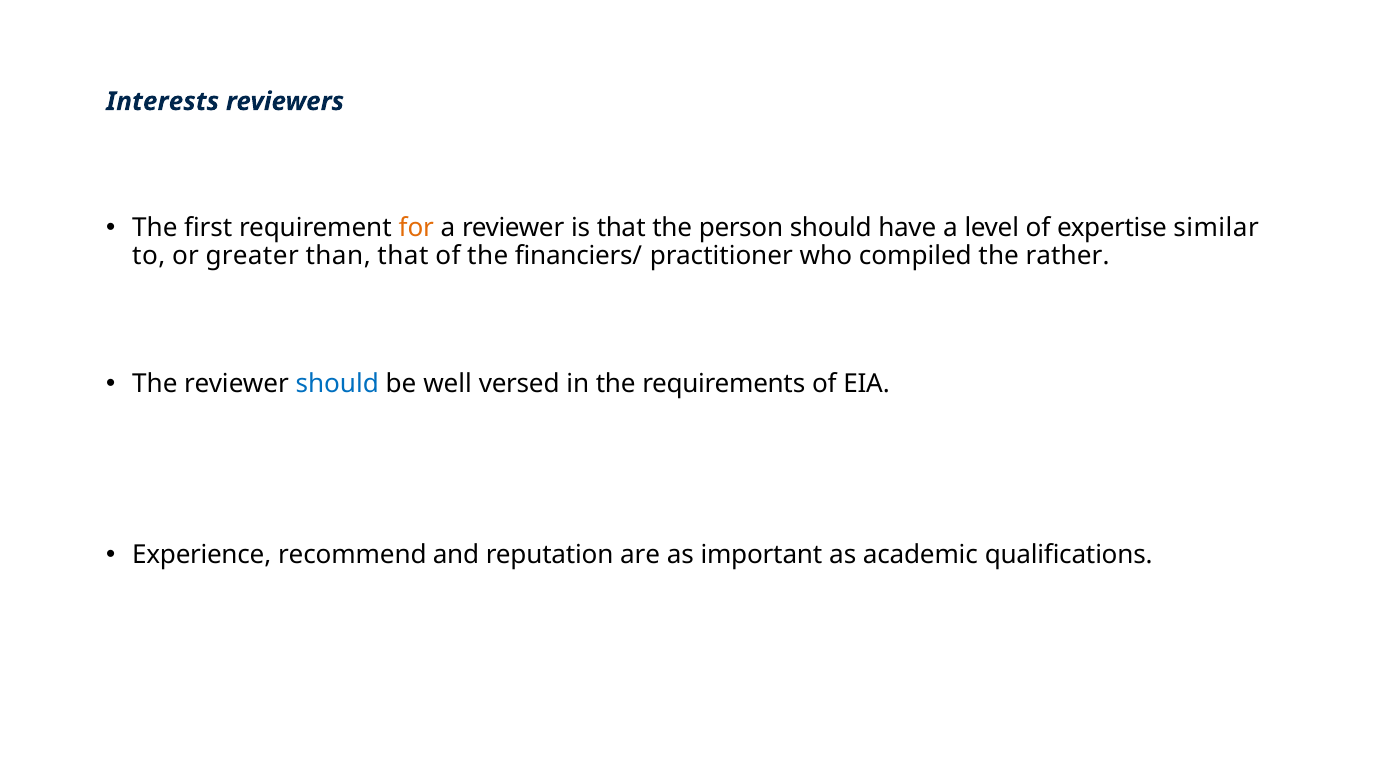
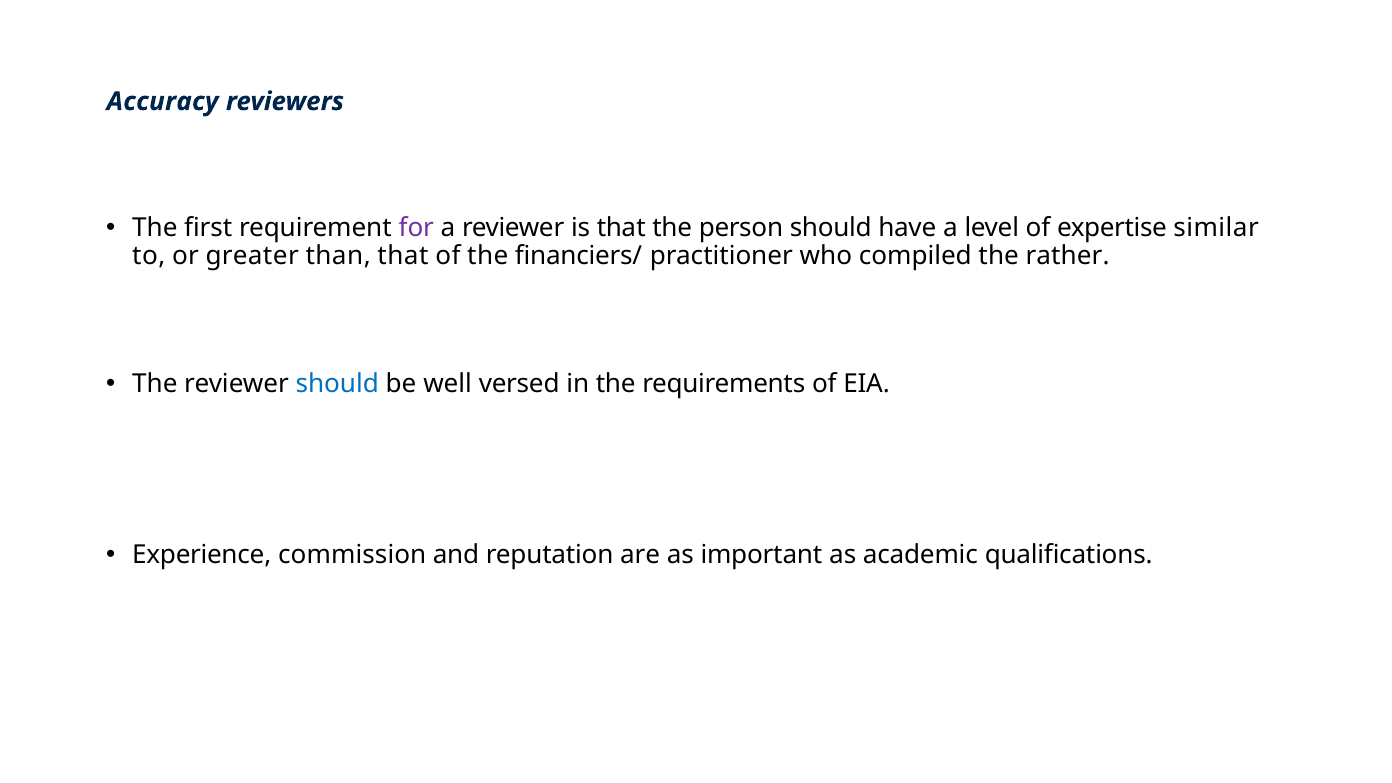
Interests: Interests -> Accuracy (163, 101)
for colour: orange -> purple (416, 228)
recommend: recommend -> commission (352, 555)
